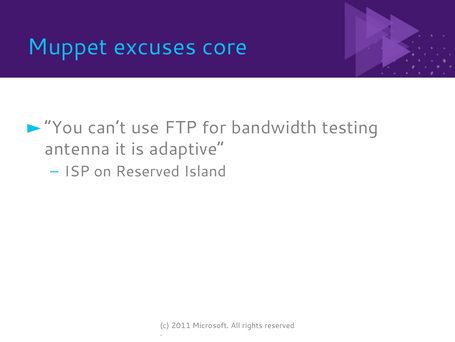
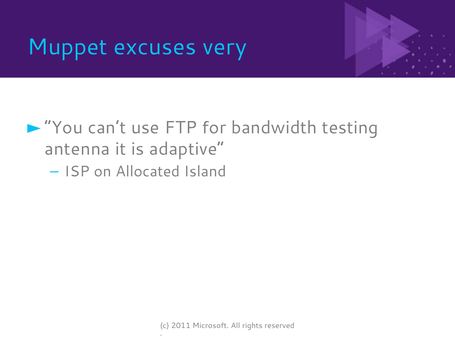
core: core -> very (225, 47)
on Reserved: Reserved -> Allocated (148, 171)
